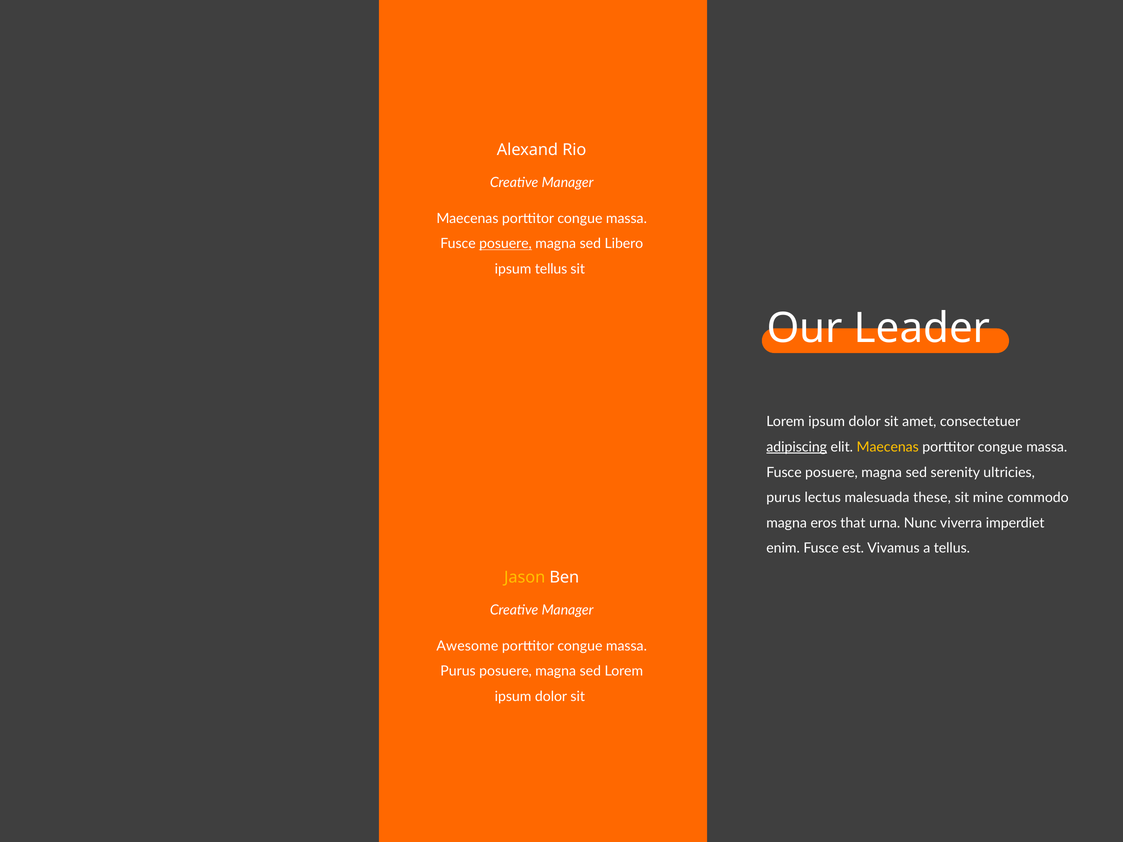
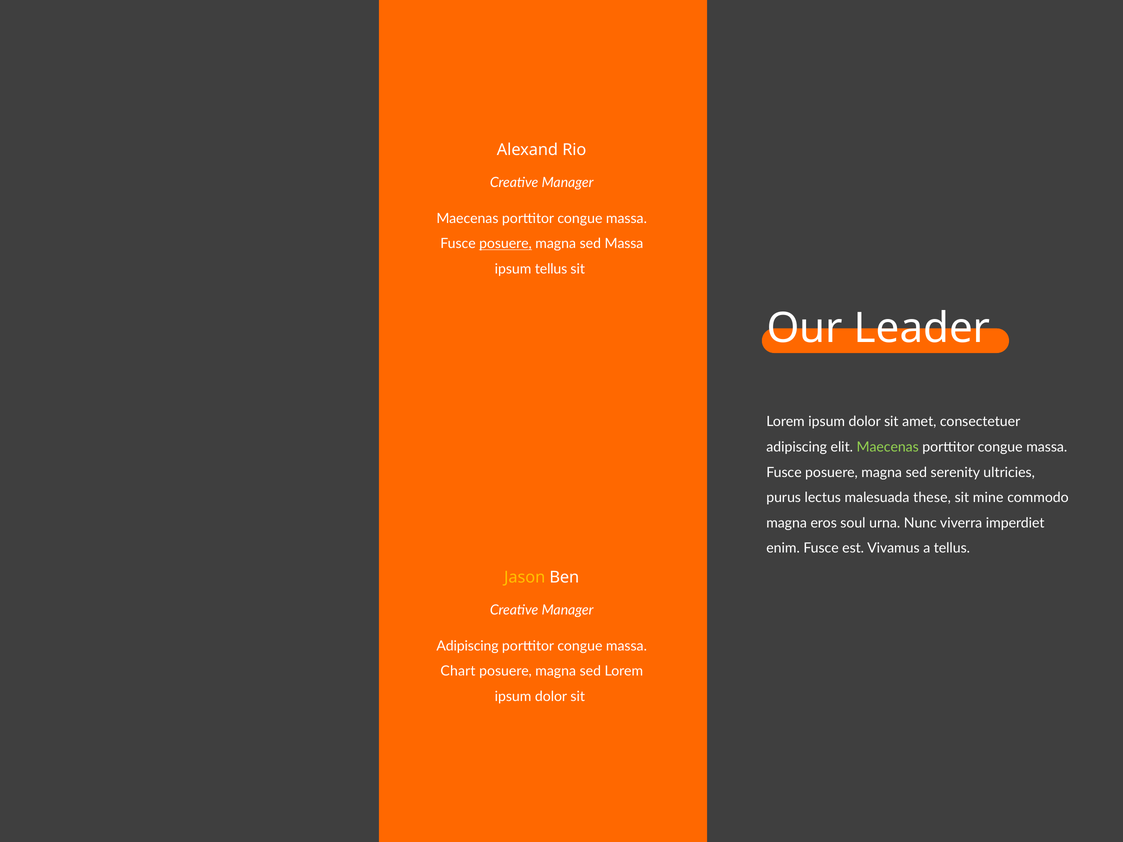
sed Libero: Libero -> Massa (624, 244)
adipiscing underline: present -> none (797, 447)
Maecenas colour: yellow -> light green (888, 447)
that: that -> soul (853, 523)
Awesome: Awesome -> Adipiscing (468, 646)
Purus: Purus -> Chart (458, 671)
